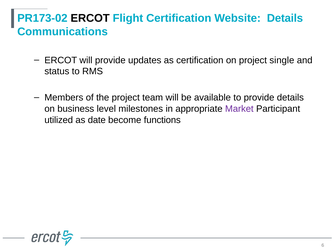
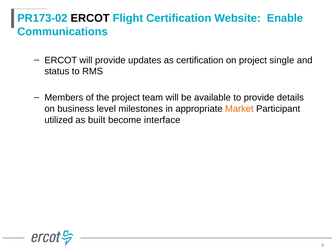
Website Details: Details -> Enable (285, 18)
Market colour: purple -> orange (239, 108)
date: date -> built (97, 120)
functions: functions -> interface (162, 120)
